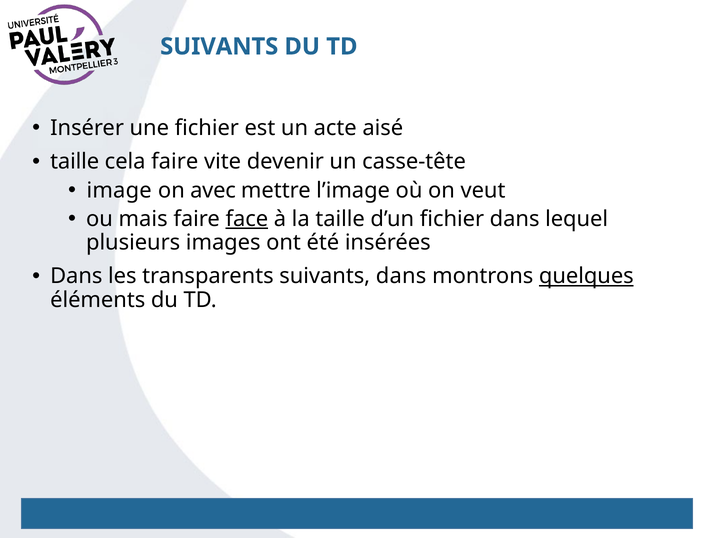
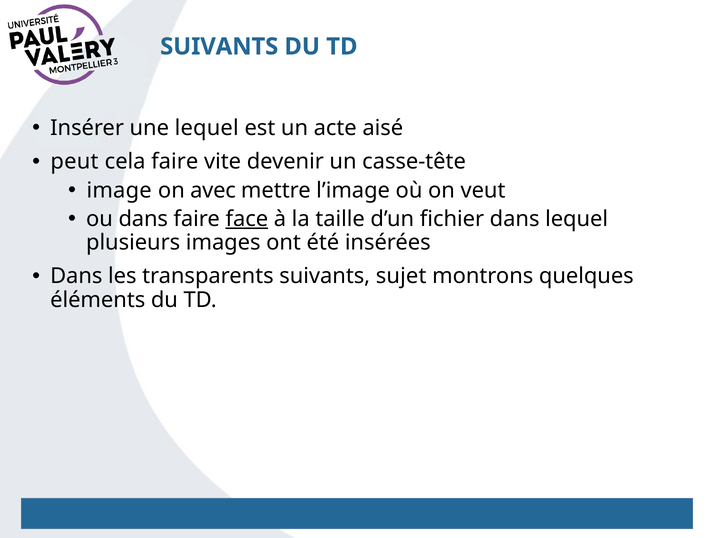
une fichier: fichier -> lequel (207, 128)
taille: taille -> peut (74, 162)
ou mais: mais -> dans (143, 219)
suivants dans: dans -> sujet (401, 276)
quelques underline: present -> none (586, 276)
